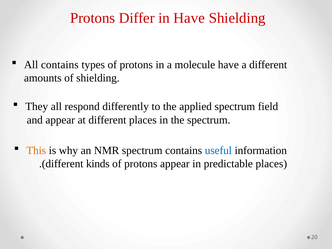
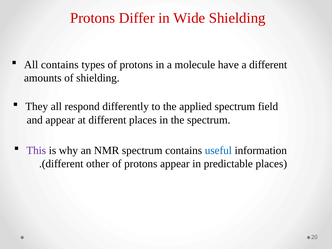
in Have: Have -> Wide (189, 18)
This colour: orange -> purple (36, 150)
kinds: kinds -> other (98, 164)
